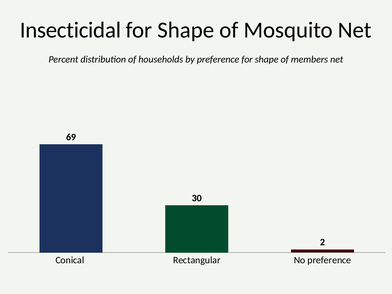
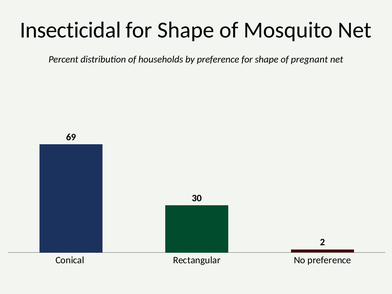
members: members -> pregnant (309, 59)
